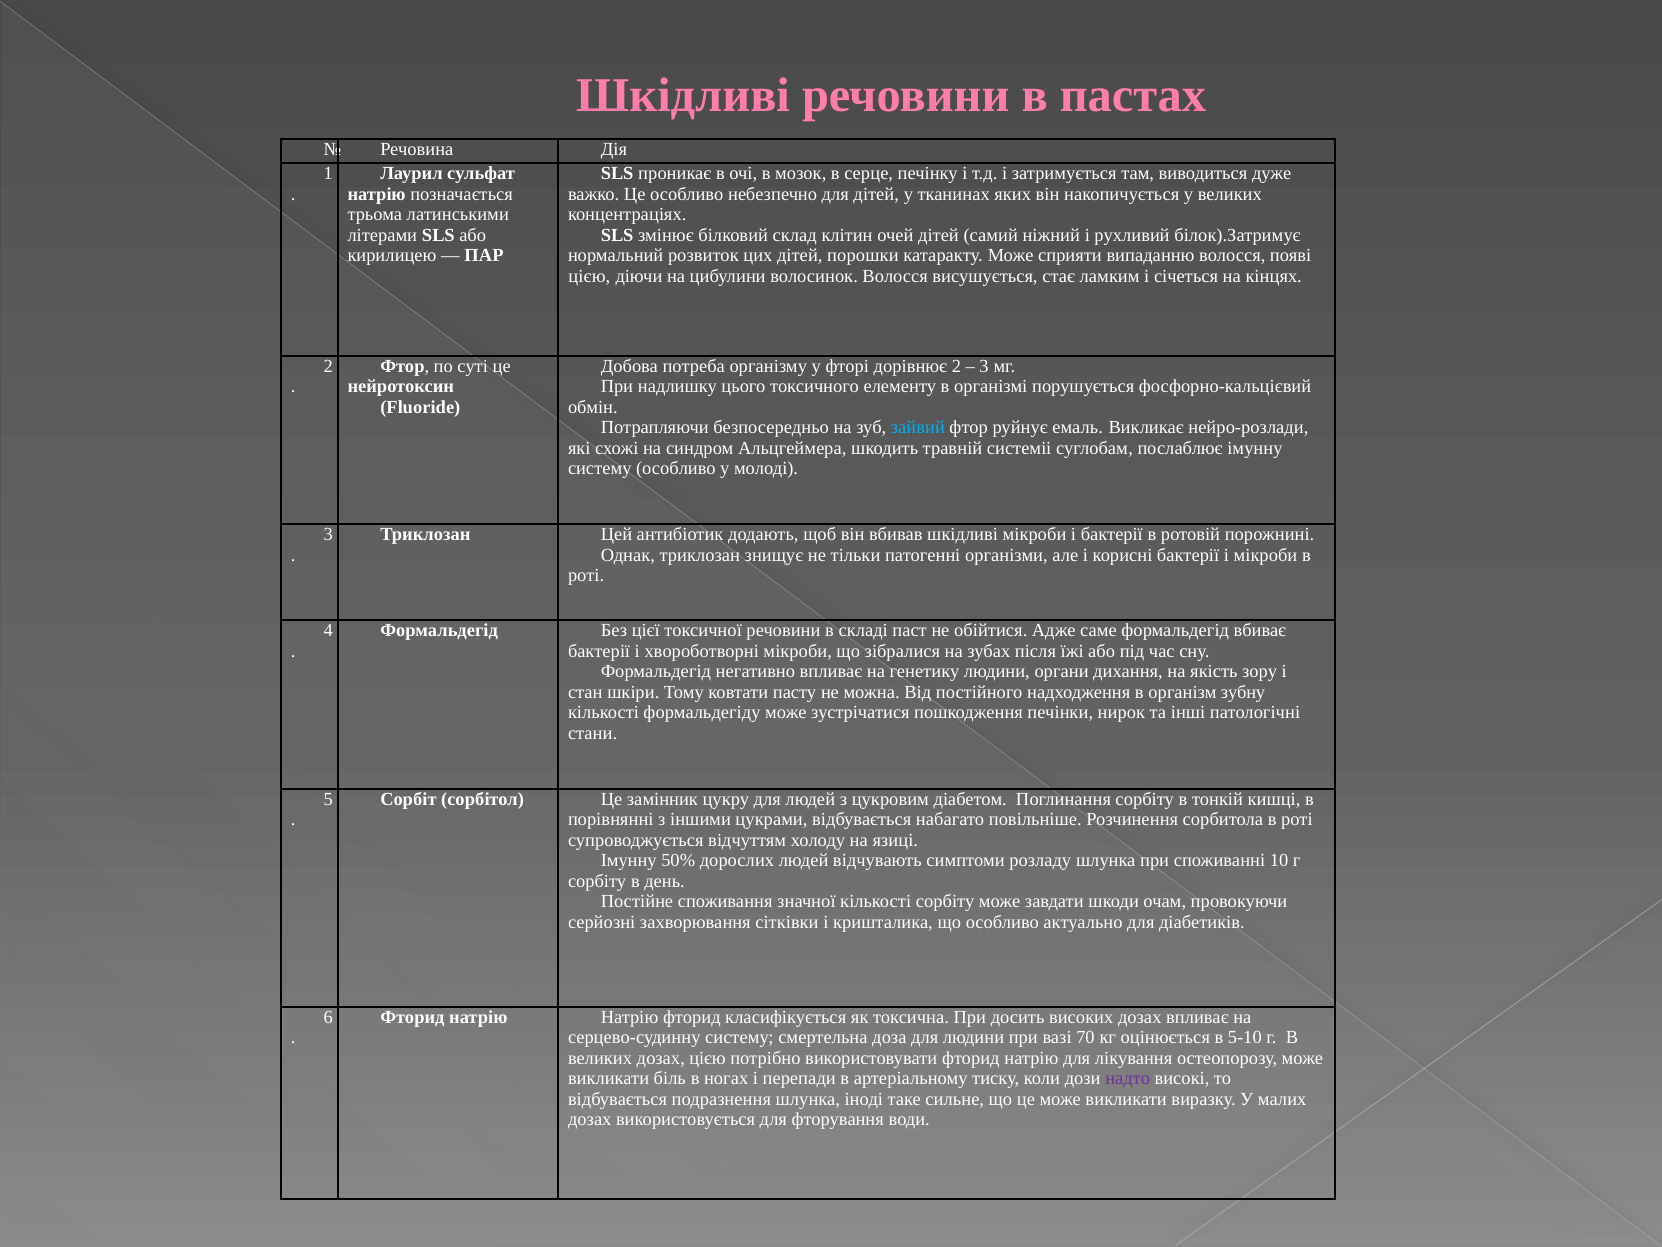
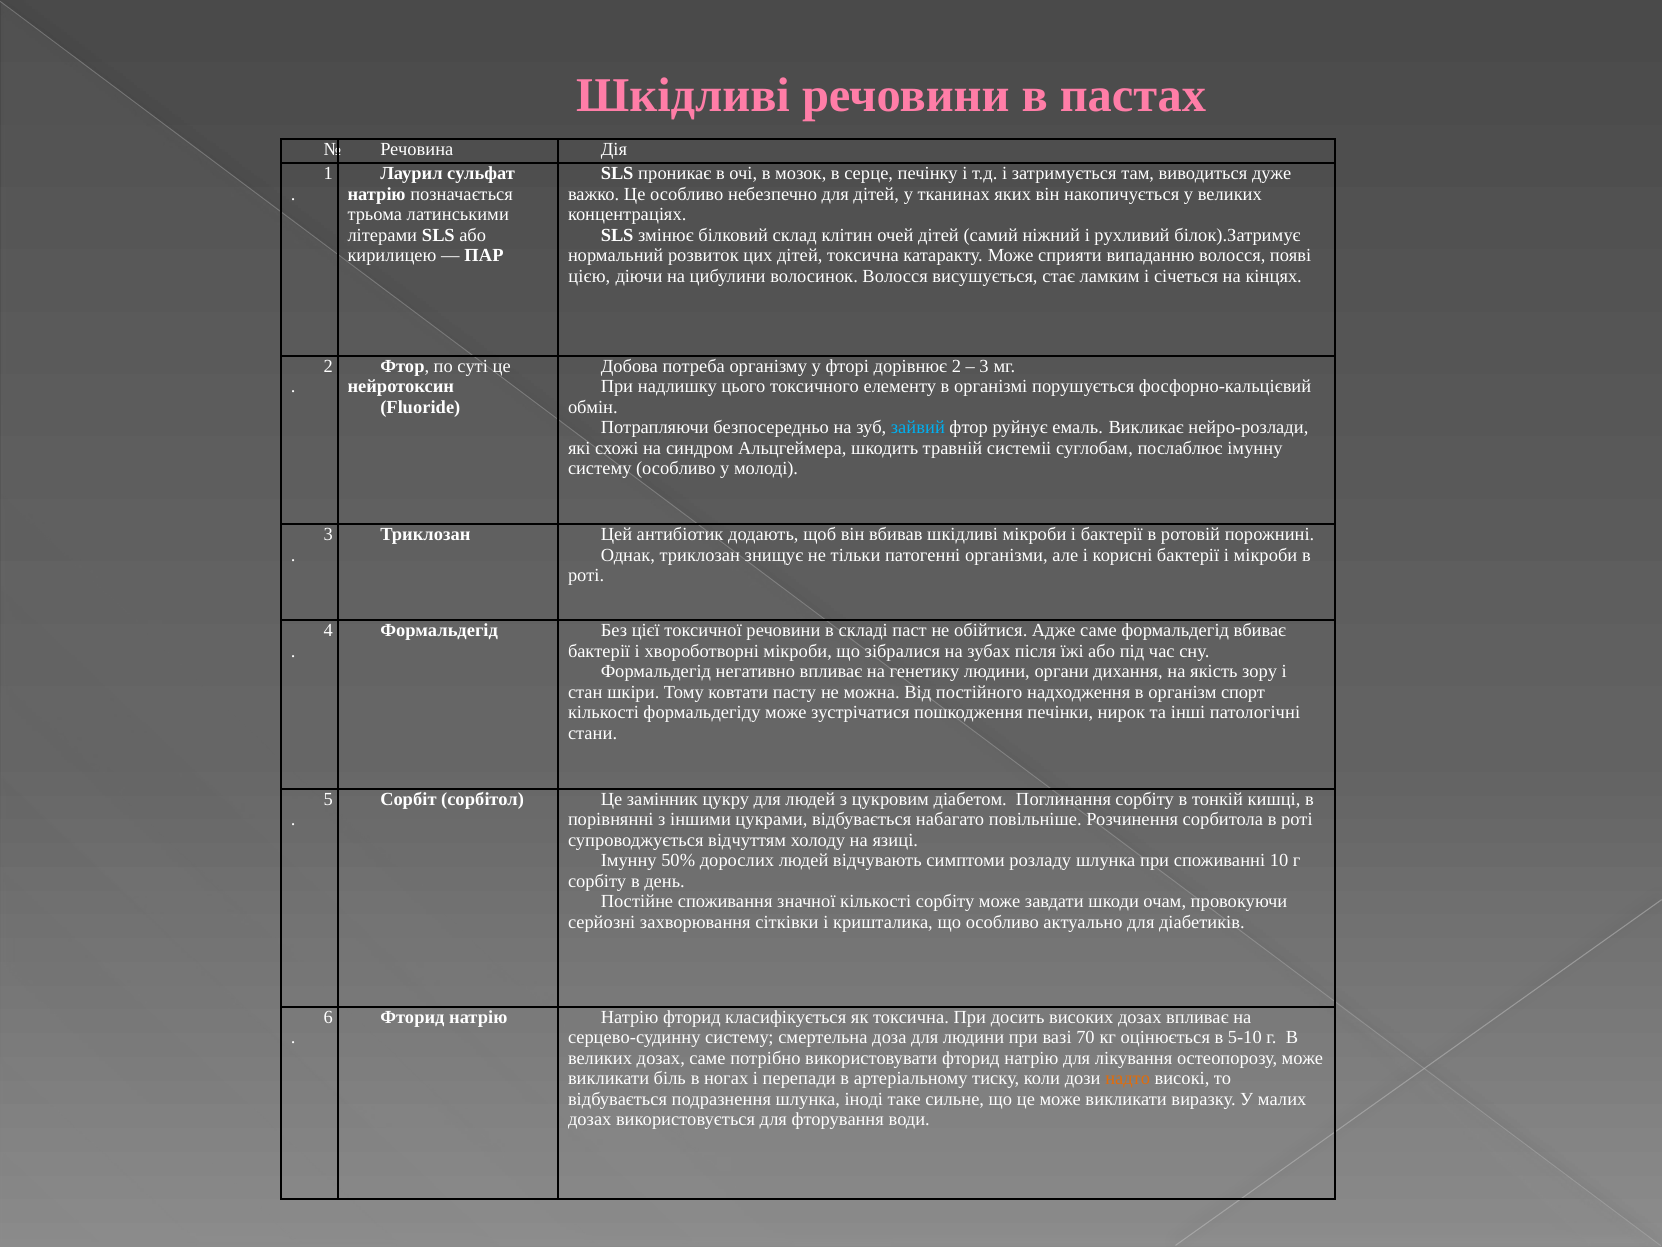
дітей порошки: порошки -> токсична (863, 255)
зубну: зубну -> спорт (1243, 692)
дозах цією: цією -> саме (707, 1058)
надто colour: purple -> orange (1128, 1078)
